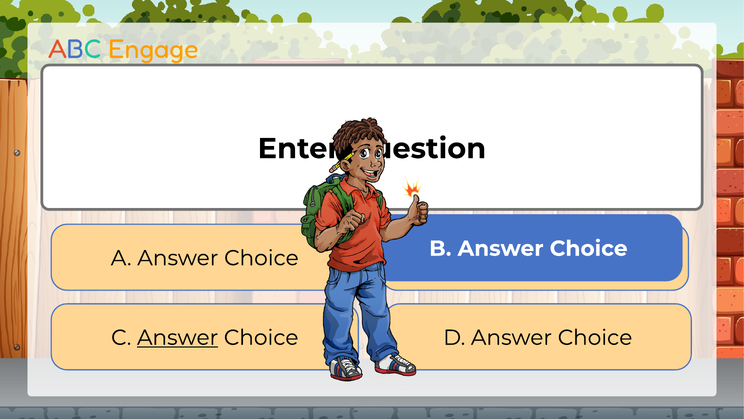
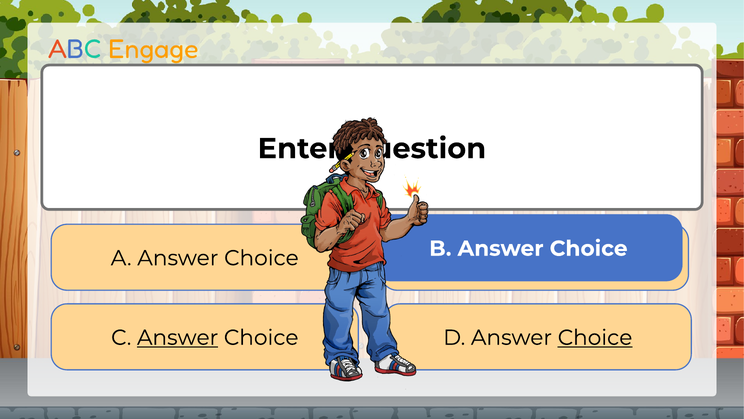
Choice underline: none -> present (595, 337)
